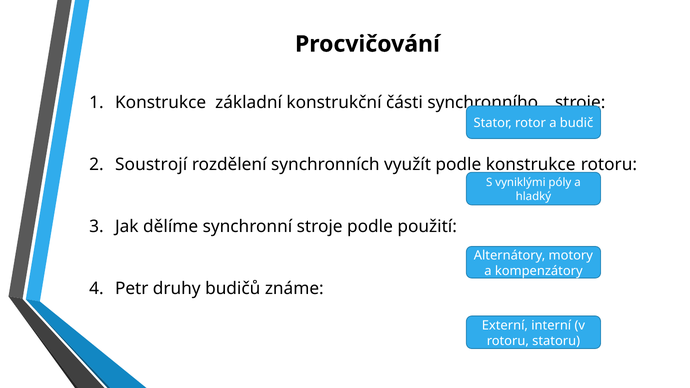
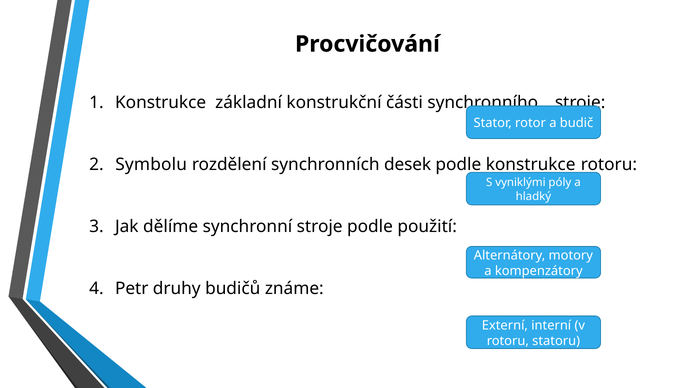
Soustrojí: Soustrojí -> Symbolu (151, 165)
využít: využít -> desek (408, 165)
